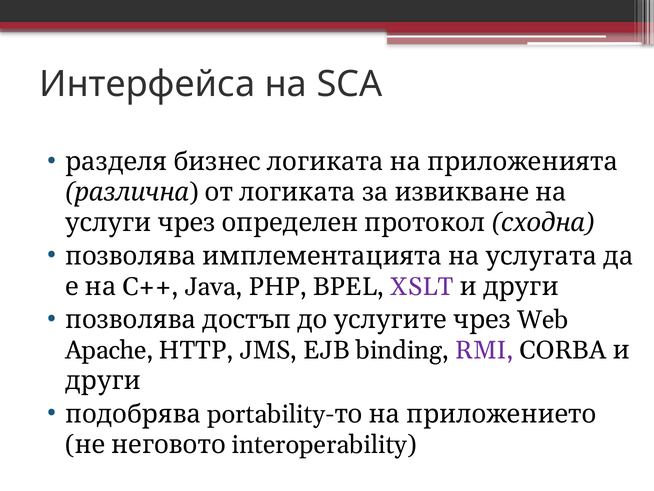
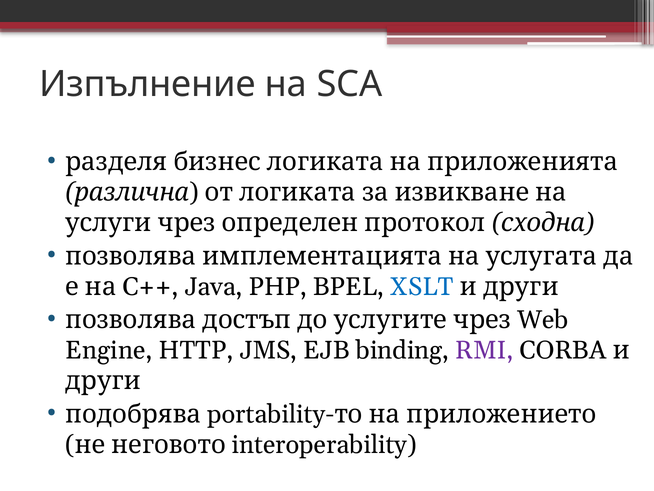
Интерфейса: Интерфейса -> Изпълнение (147, 84)
XSLT colour: purple -> blue (422, 286)
Apache: Apache -> Engine (109, 350)
